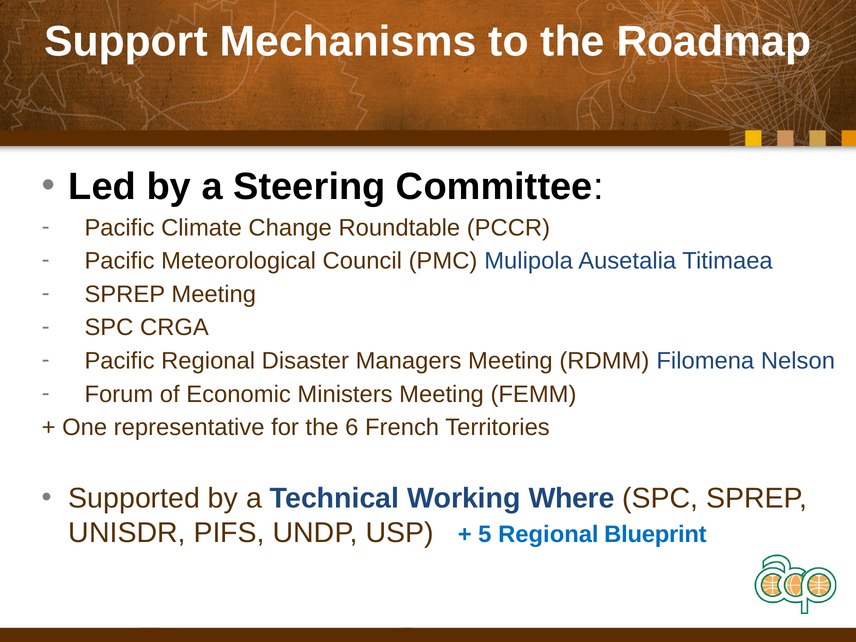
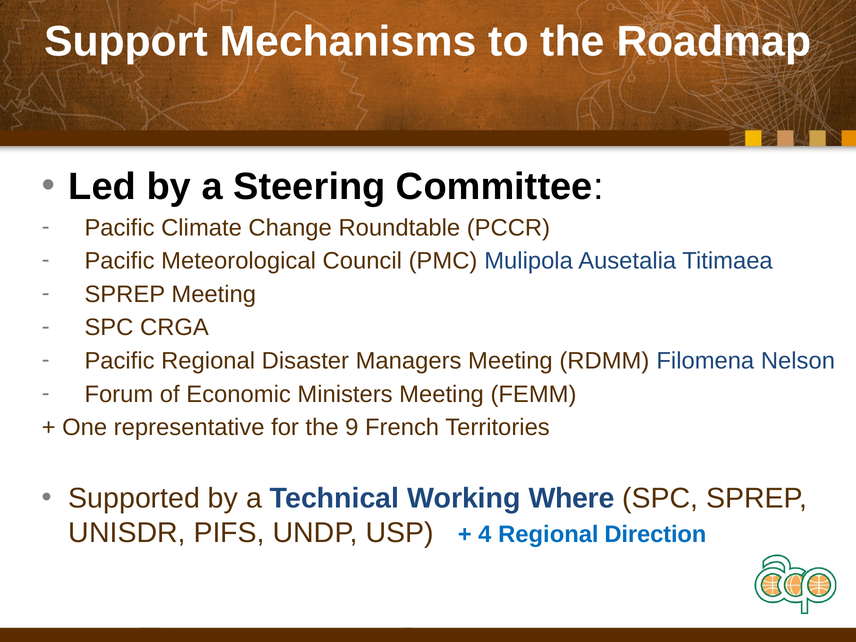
6: 6 -> 9 (352, 428)
5: 5 -> 4 (485, 534)
Blueprint: Blueprint -> Direction (655, 534)
